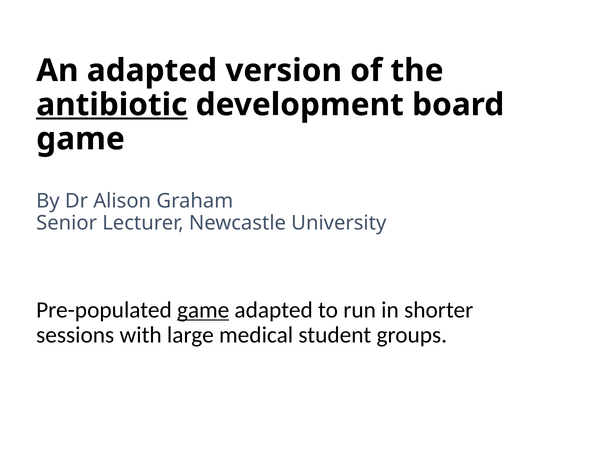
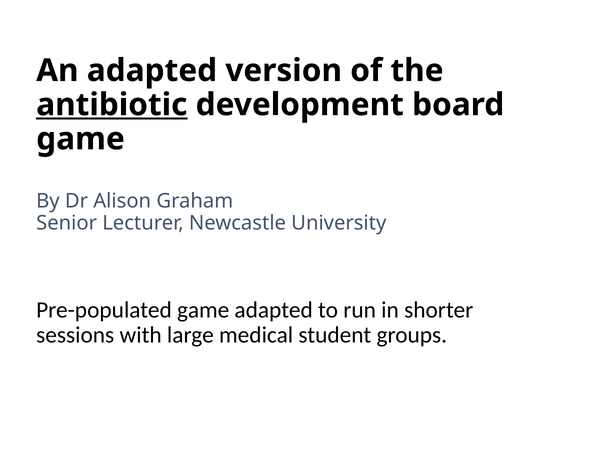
game underline: present -> none (203, 310)
